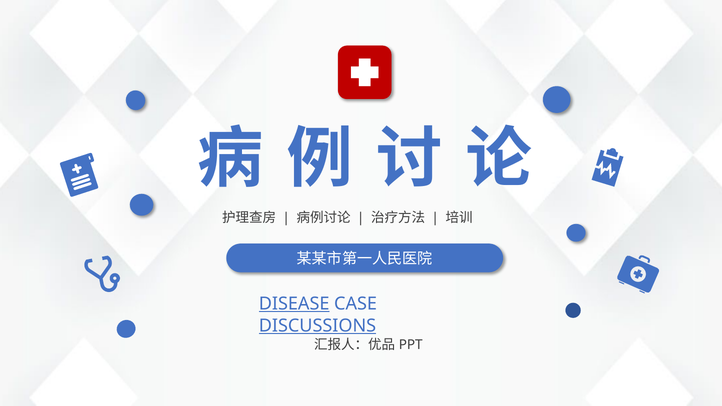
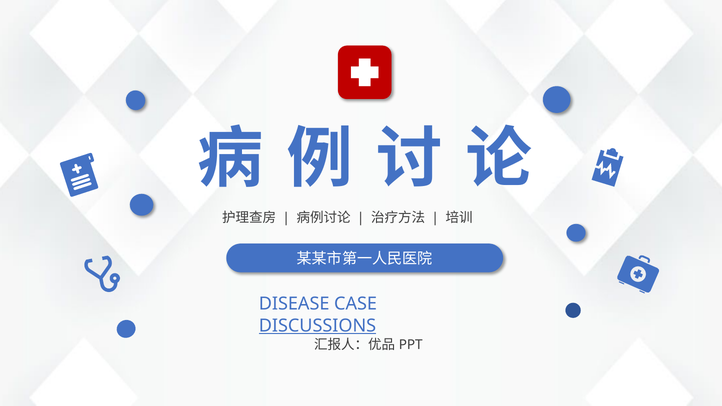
DISEASE underline: present -> none (294, 304)
